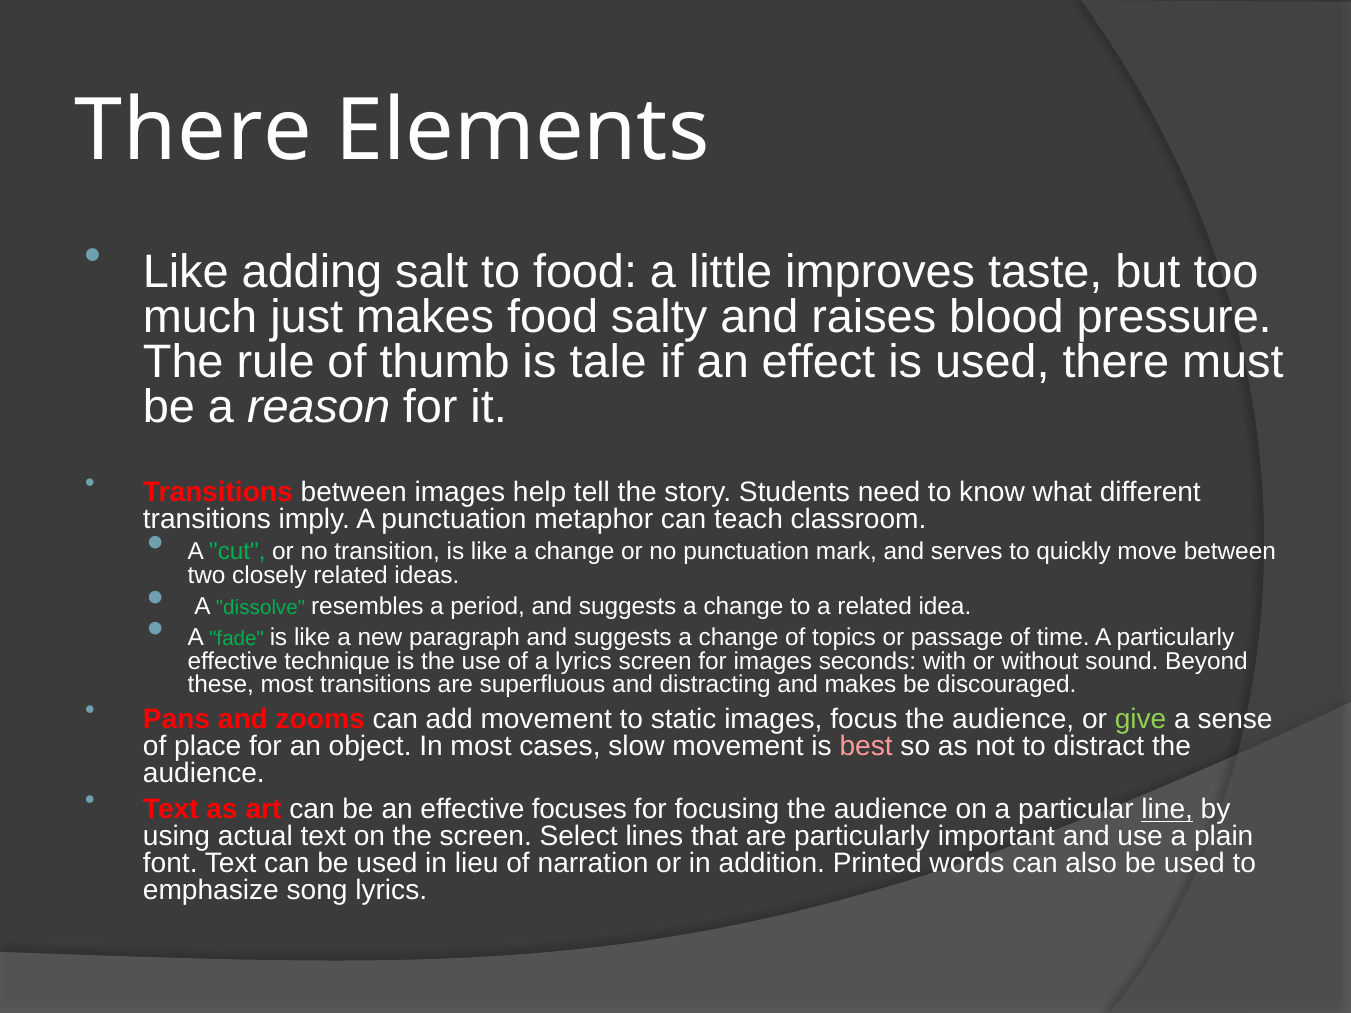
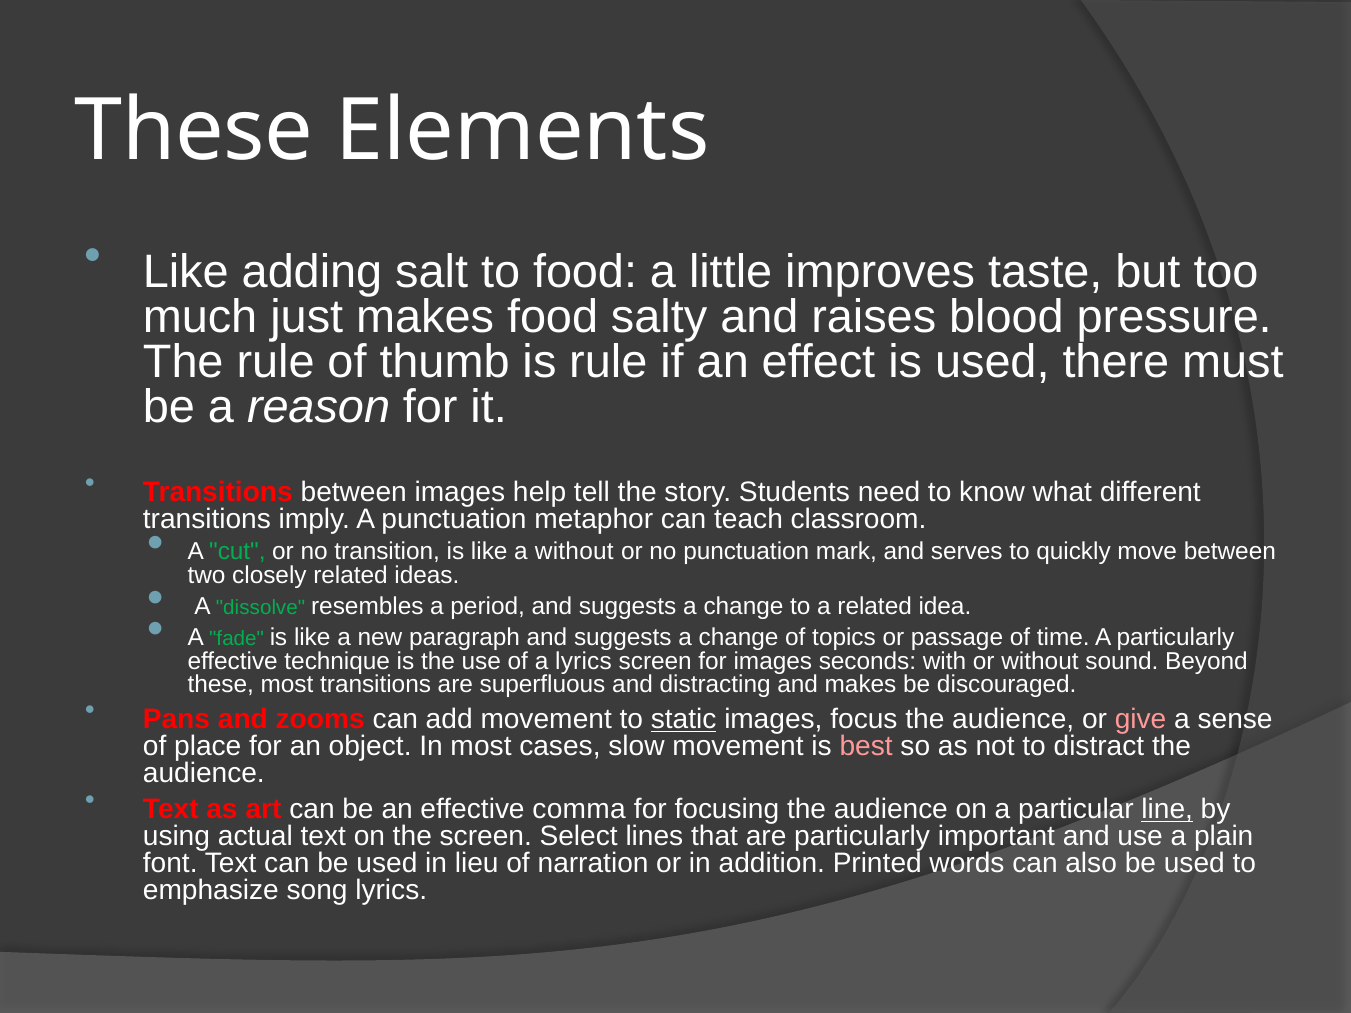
There: There -> These (194, 131)
is tale: tale -> rule (608, 363)
like a change: change -> without (574, 552)
static underline: none -> present (684, 720)
give colour: light green -> pink (1141, 720)
focuses: focuses -> comma (579, 810)
